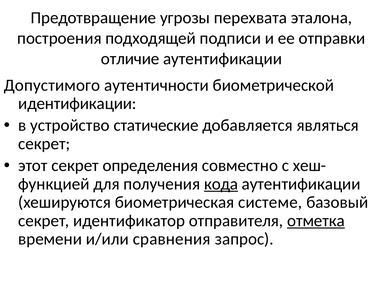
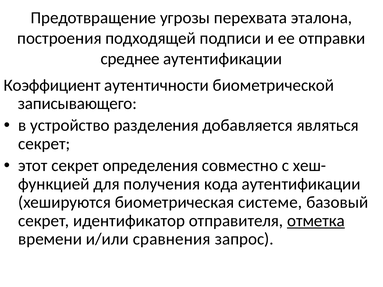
отличие: отличие -> среднее (130, 59)
Допустимого: Допустимого -> Коэффициент (52, 85)
идентификации: идентификации -> записывающего (77, 104)
статические: статические -> разделения (156, 125)
кода underline: present -> none (221, 184)
